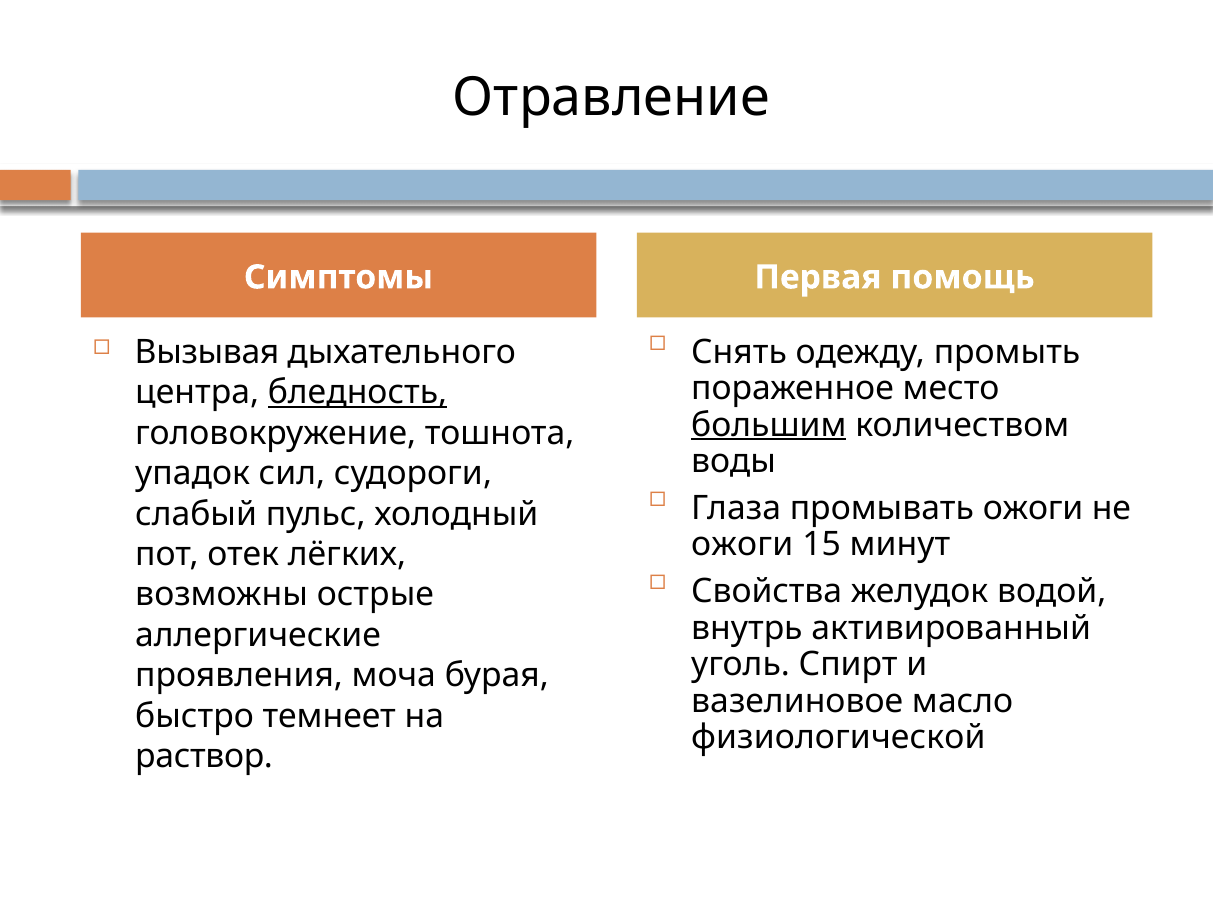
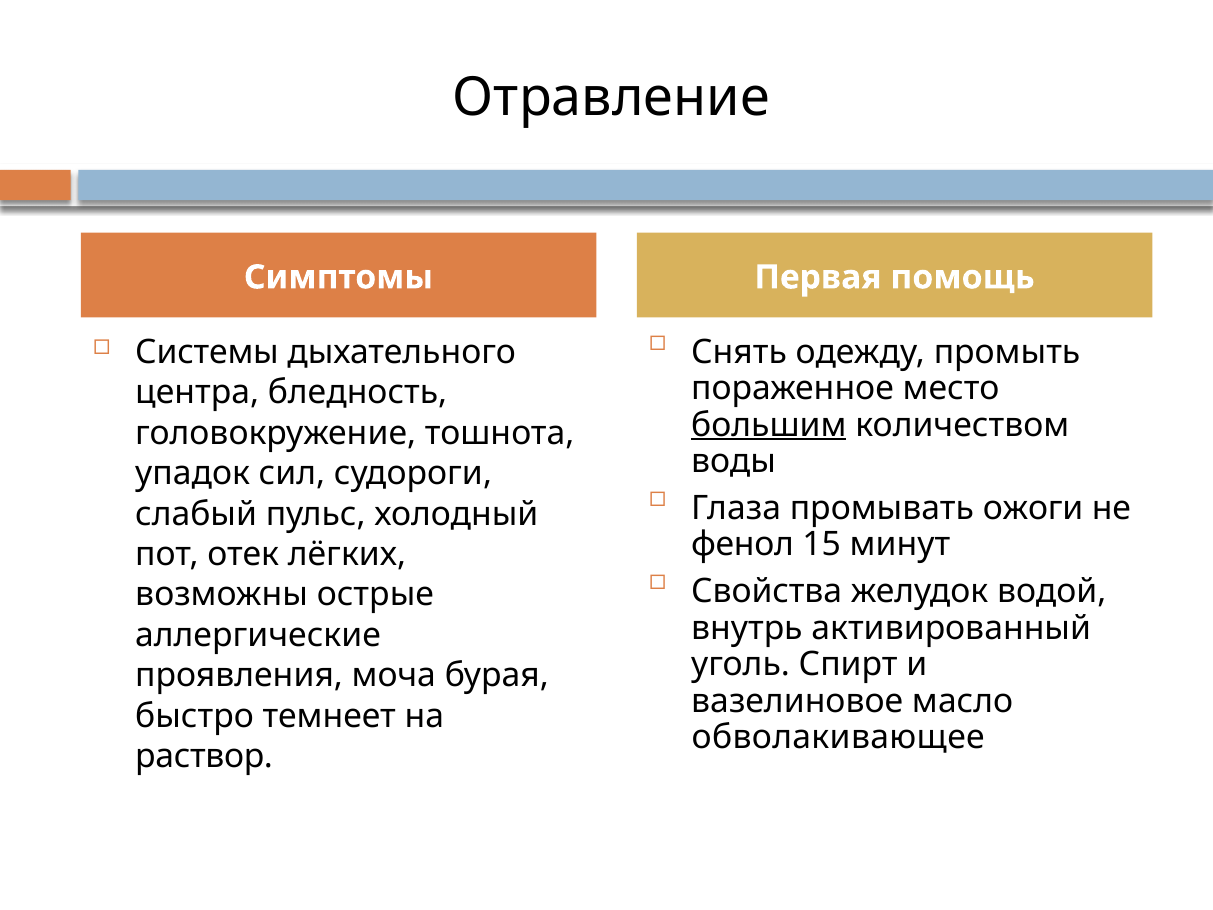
Вызывая: Вызывая -> Системы (207, 352)
бледность underline: present -> none (358, 392)
ожоги: ожоги -> фенол (743, 545)
физиологической: физиологической -> обволакивающее (838, 737)
